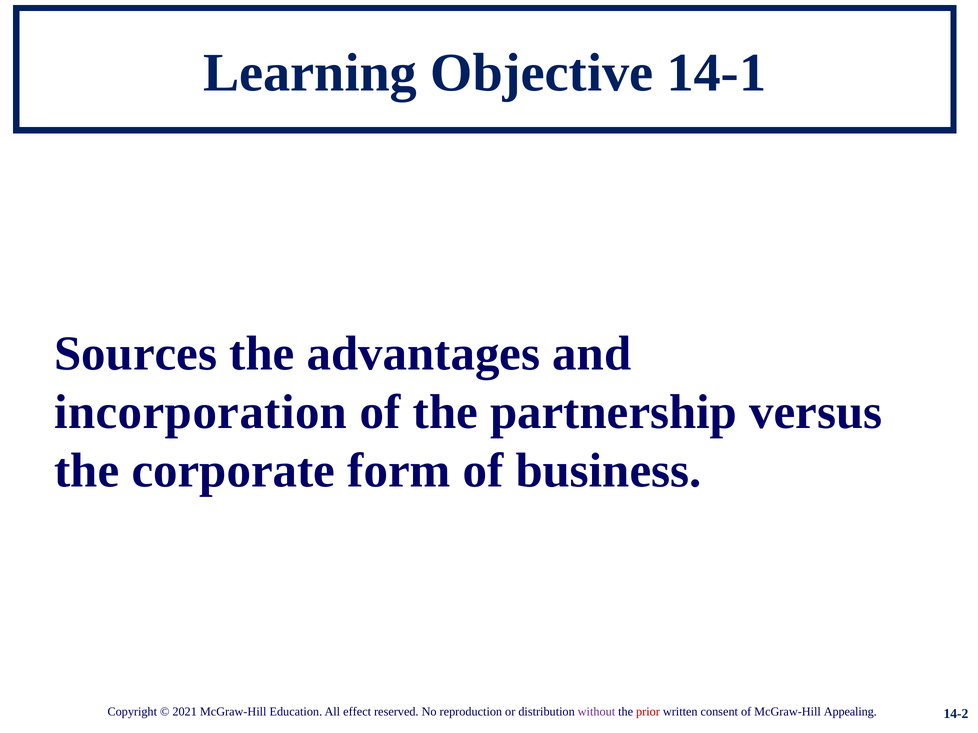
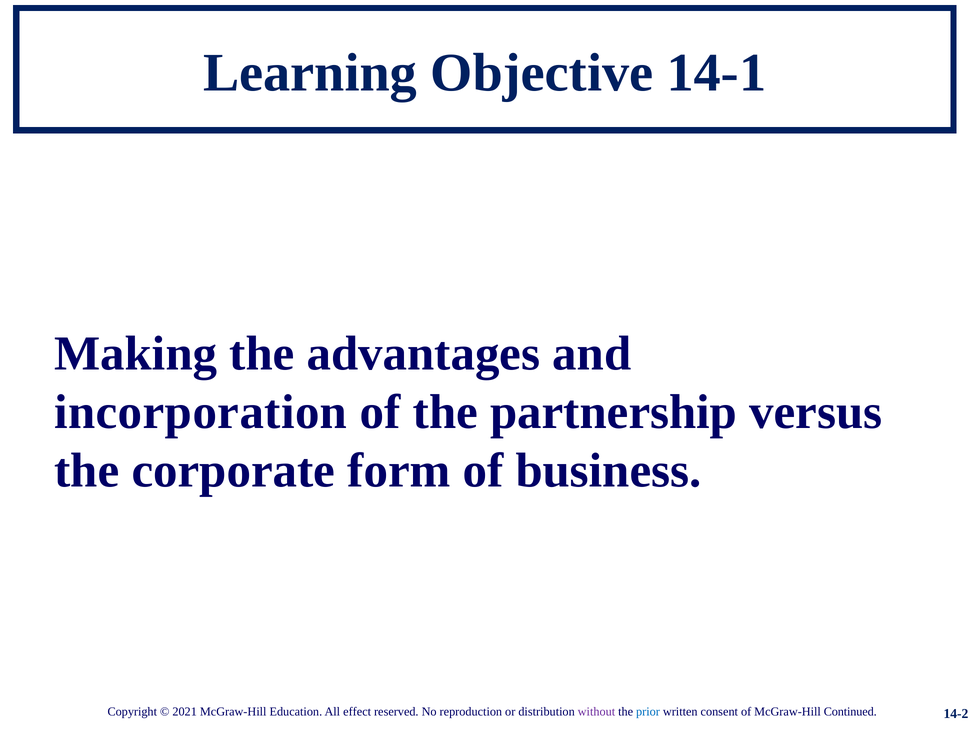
Sources: Sources -> Making (136, 354)
prior colour: red -> blue (648, 712)
Appealing: Appealing -> Continued (850, 712)
